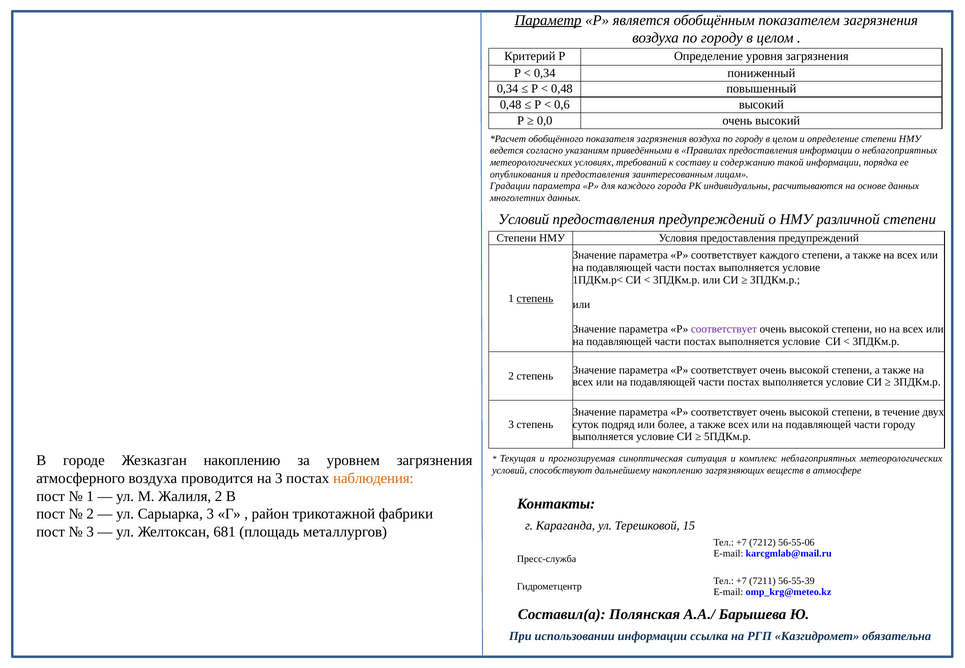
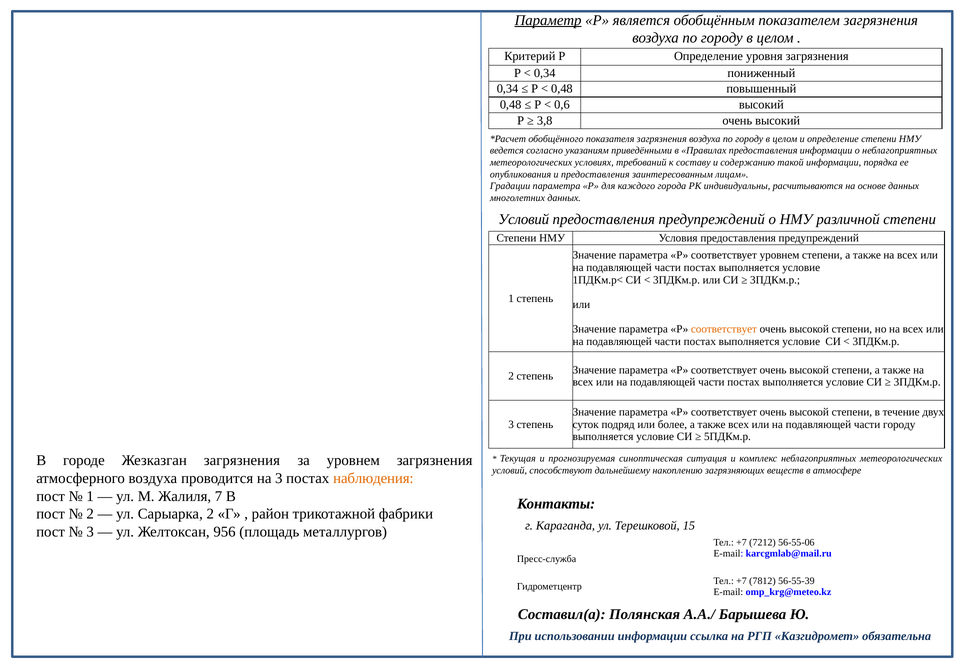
0,0: 0,0 -> 3,8 (545, 121)
соответствует каждого: каждого -> уровнем (780, 255)
степень underline: present -> none (535, 298)
соответствует colour: purple -> orange (724, 329)
Жезказган накоплению: накоплению -> загрязнения (242, 461)
Жалиля 2: 2 -> 7 (219, 496)
Сарыарка 3: 3 -> 2 (210, 514)
681: 681 -> 956 (225, 532)
7211: 7211 -> 7812 (762, 581)
